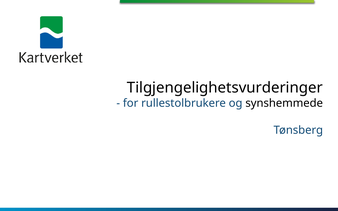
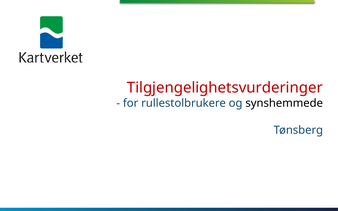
Tilgjengelighetsvurderinger colour: black -> red (225, 88)
